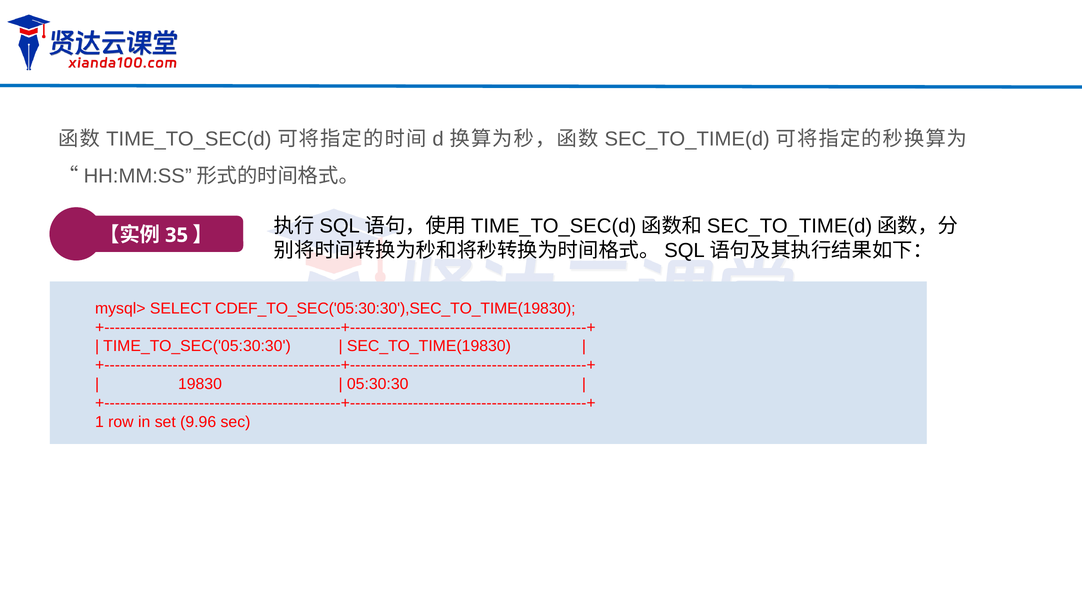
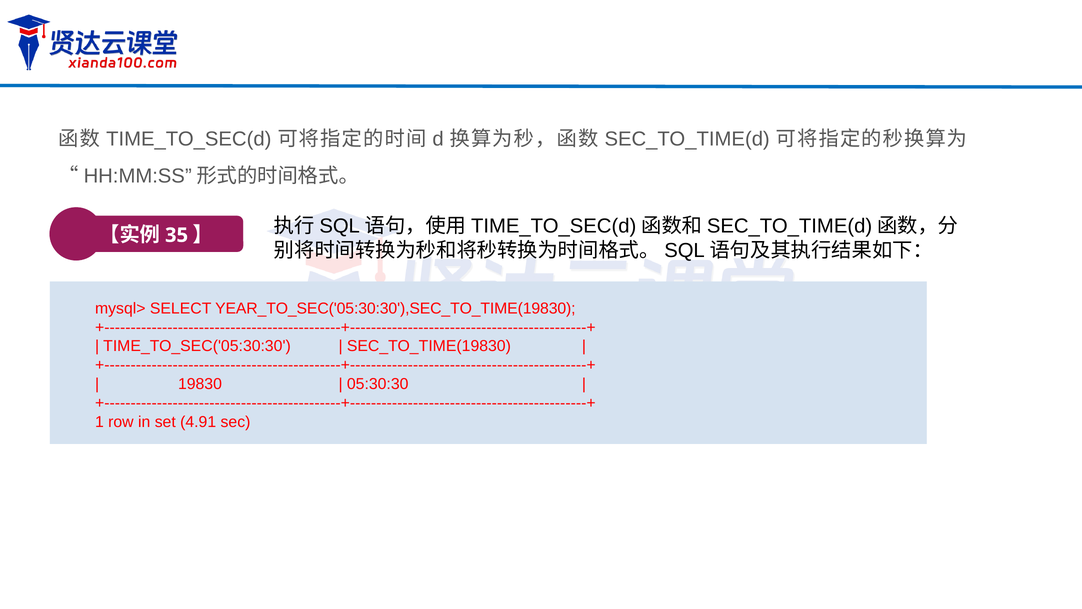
CDEF_TO_SEC('05:30:30'),SEC_TO_TIME(19830: CDEF_TO_SEC('05:30:30'),SEC_TO_TIME(19830 -> YEAR_TO_SEC('05:30:30'),SEC_TO_TIME(19830 (395, 308)
9.96: 9.96 -> 4.91 (198, 422)
